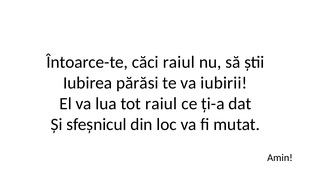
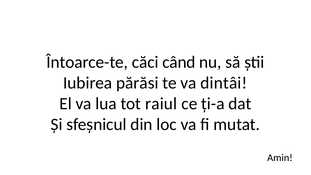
căci raiul: raiul -> când (179, 62)
iubirii: iubirii -> dintâi (224, 83)
